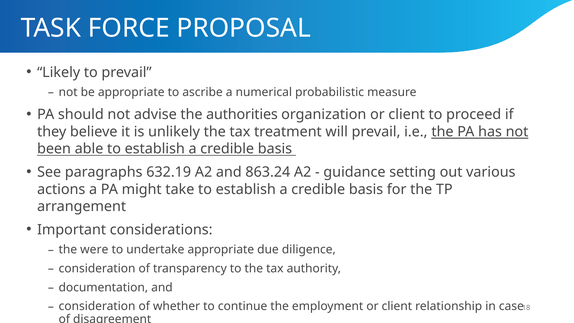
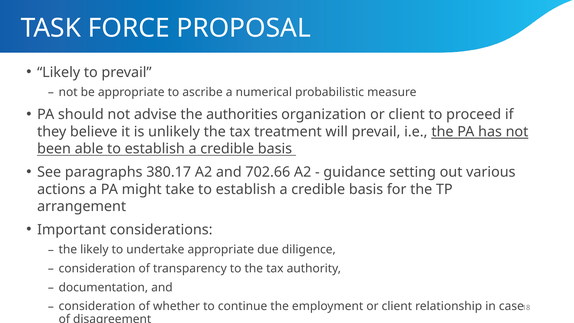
632.19: 632.19 -> 380.17 (169, 172)
863.24: 863.24 -> 702.66 (268, 172)
the were: were -> likely (94, 250)
